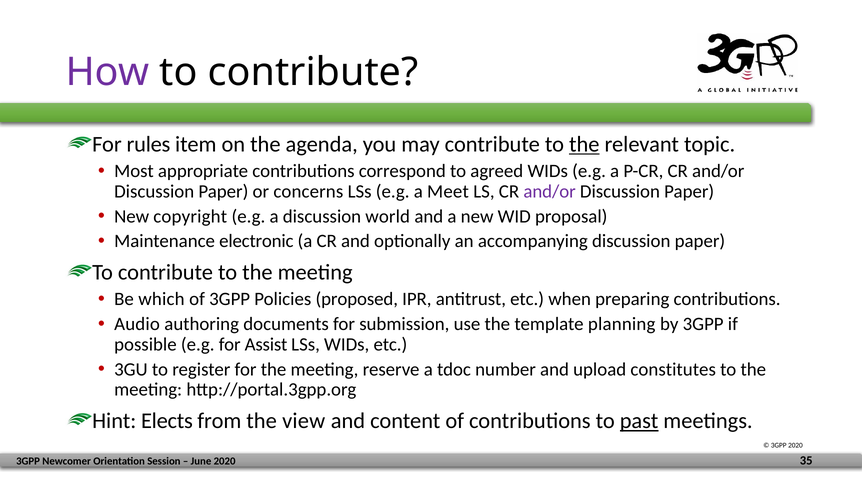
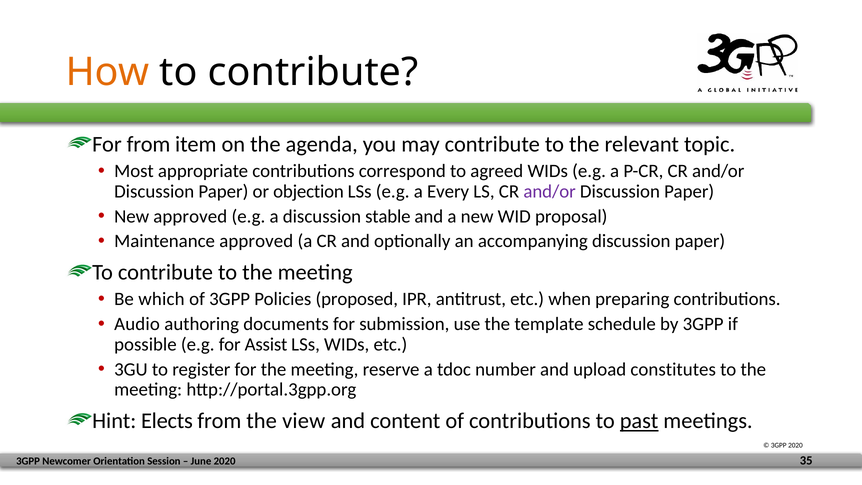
How colour: purple -> orange (108, 72)
For rules: rules -> from (149, 144)
the underline: present -> none (584, 144)
concerns: concerns -> objection (308, 191)
Meet: Meet -> Every (448, 191)
New copyright: copyright -> approved (190, 216)
world: world -> stable (388, 216)
Maintenance electronic: electronic -> approved (256, 241)
planning: planning -> schedule (622, 324)
